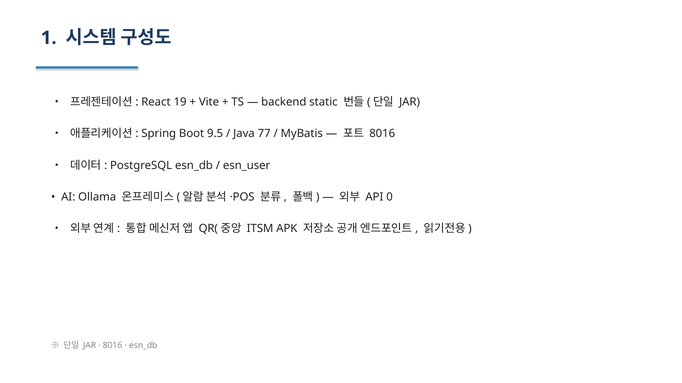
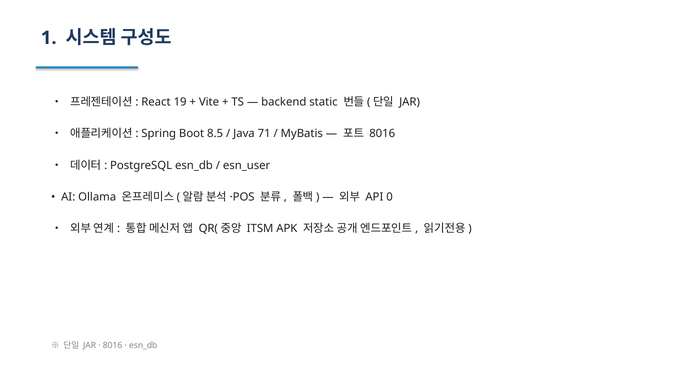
9.5: 9.5 -> 8.5 (215, 134)
77: 77 -> 71 (264, 134)
